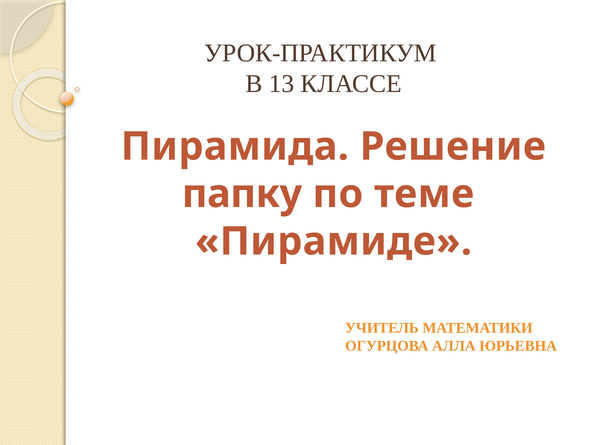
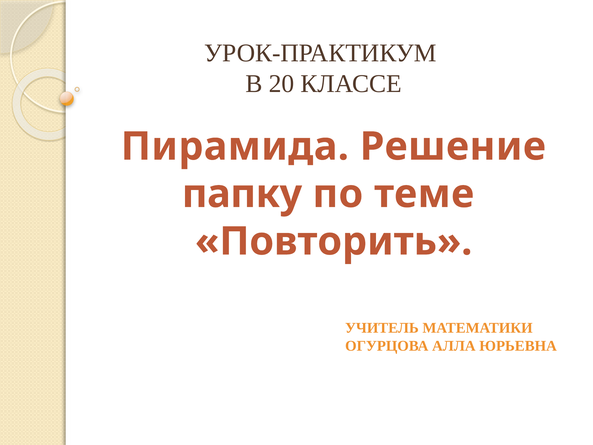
13: 13 -> 20 (282, 84)
Пирамиде: Пирамиде -> Повторить (334, 241)
